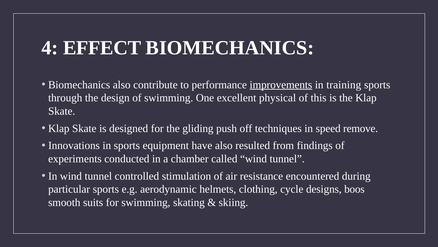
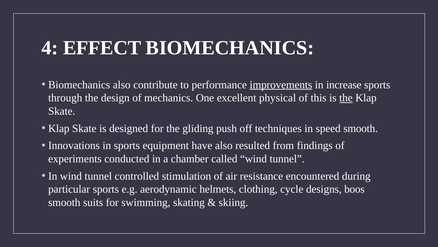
training: training -> increase (344, 85)
of swimming: swimming -> mechanics (169, 98)
the underline: none -> present (346, 98)
speed remove: remove -> smooth (361, 128)
